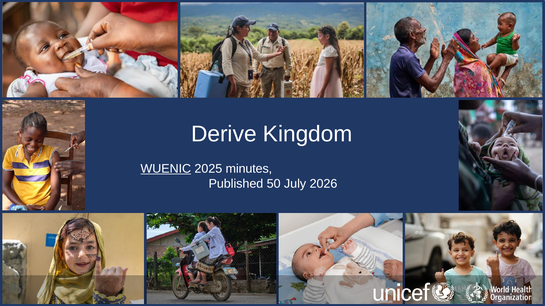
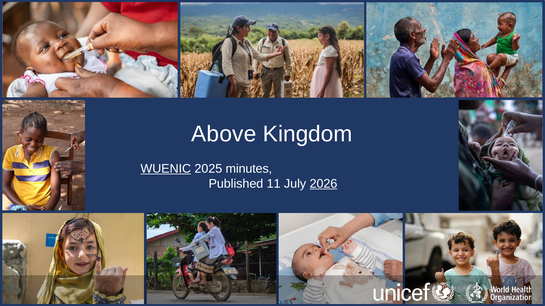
Derive: Derive -> Above (224, 134)
50: 50 -> 11 (274, 184)
2026 underline: none -> present (323, 184)
